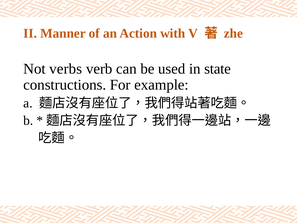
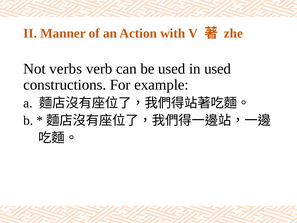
in state: state -> used (218, 69)
